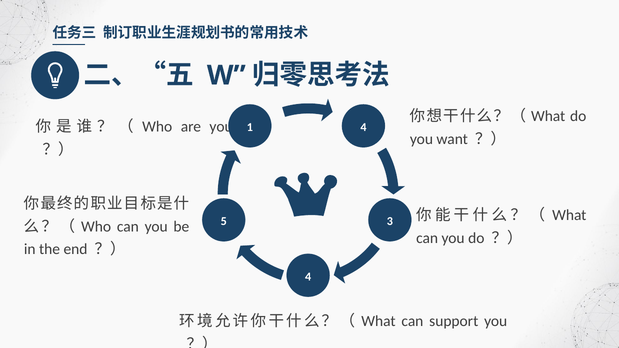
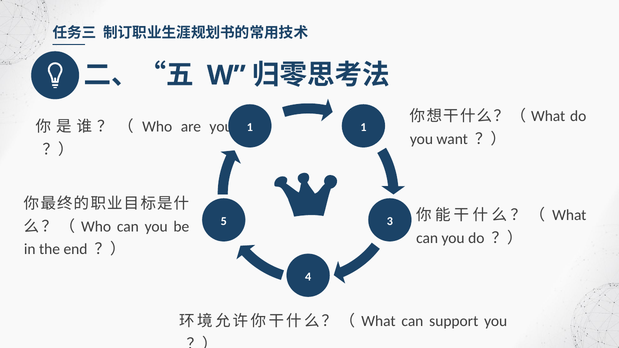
1 4: 4 -> 1 (363, 128)
